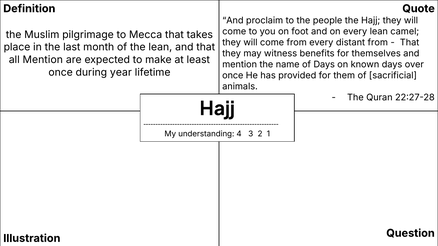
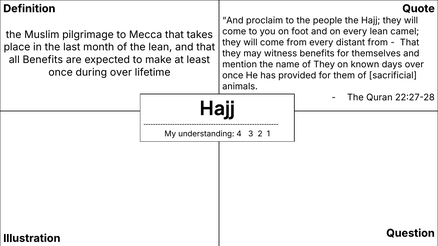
all Mention: Mention -> Benefits (43, 60)
of Days: Days -> They (324, 65)
during year: year -> over (121, 72)
